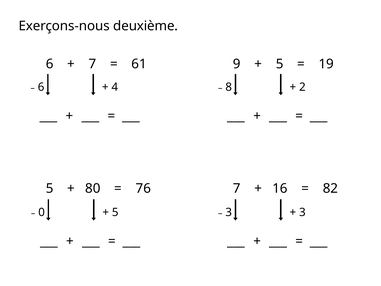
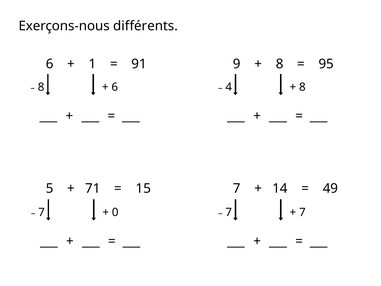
deuxième: deuxième -> différents (146, 26)
7: 7 -> 1 (92, 64)
61: 61 -> 91 (139, 64)
5: 5 -> 8 (280, 64)
19: 19 -> 95 (326, 64)
4: 4 -> 6 (115, 87)
2: 2 -> 8 (302, 87)
6: 6 -> 8 (41, 87)
8: 8 -> 4 (229, 87)
80: 80 -> 71 (93, 188)
76: 76 -> 15 (143, 188)
16: 16 -> 14 (280, 188)
82: 82 -> 49 (330, 188)
5: 5 -> 0 (115, 212)
3: 3 -> 7 (302, 212)
0: 0 -> 7 (42, 212)
3: 3 -> 7 (229, 212)
